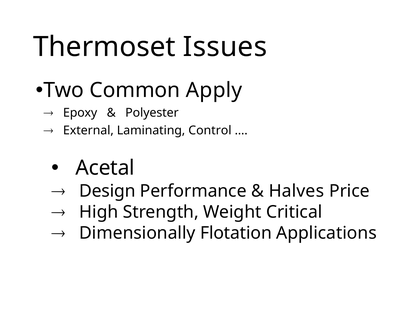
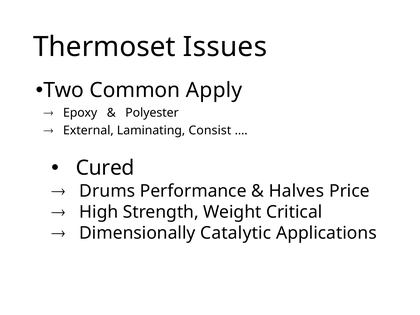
Control: Control -> Consist (210, 130)
Acetal: Acetal -> Cured (105, 168)
Design: Design -> Drums (107, 191)
Flotation: Flotation -> Catalytic (236, 233)
